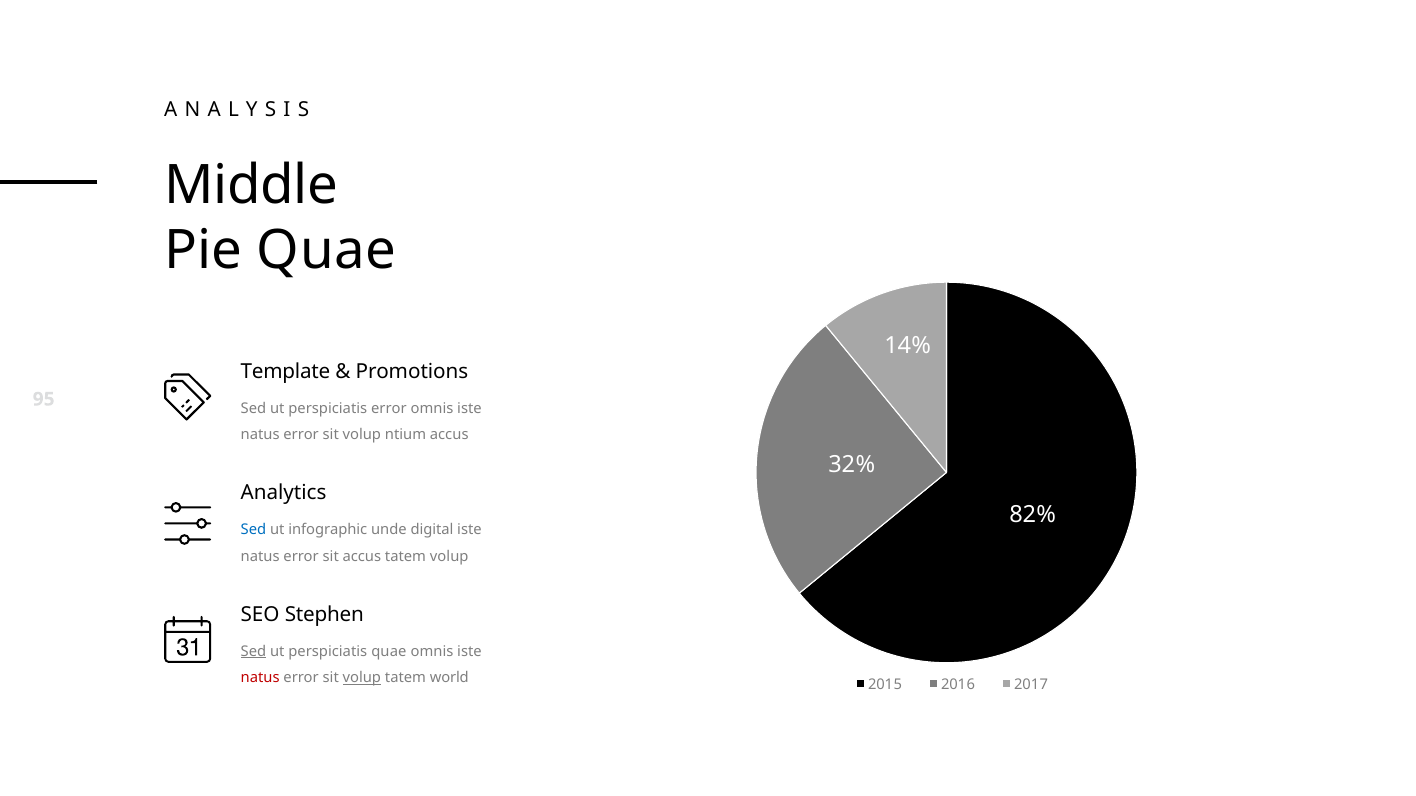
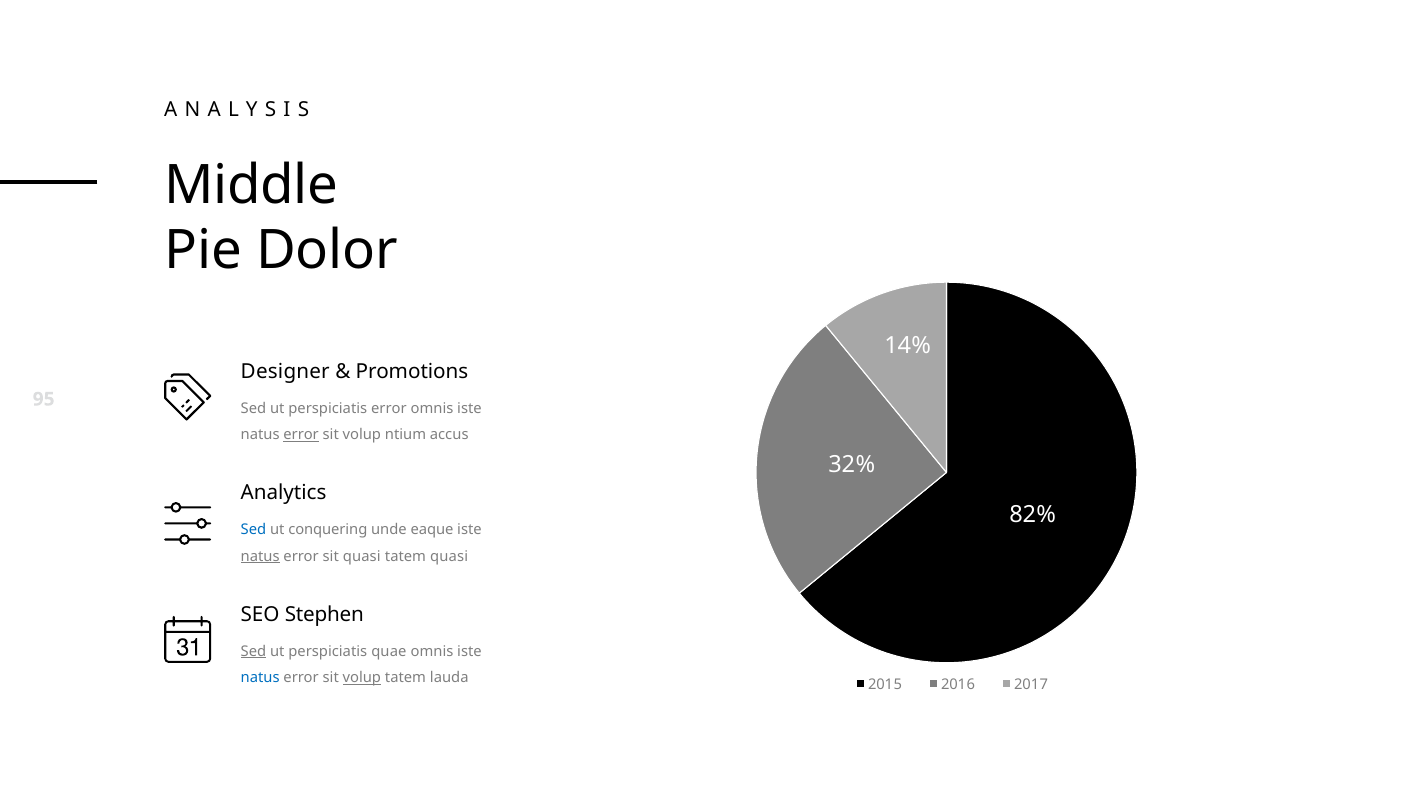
Pie Quae: Quae -> Dolor (327, 251)
Template: Template -> Designer (285, 372)
error underline: none -> present (301, 435)
infographic: infographic -> conquering (328, 530)
digital: digital -> eaque (432, 530)
natus underline: none -> present (260, 557)
sit accus: accus -> quasi (362, 557)
tatem volup: volup -> quasi (449, 557)
natus colour: red -> blue (260, 679)
world: world -> lauda (449, 679)
